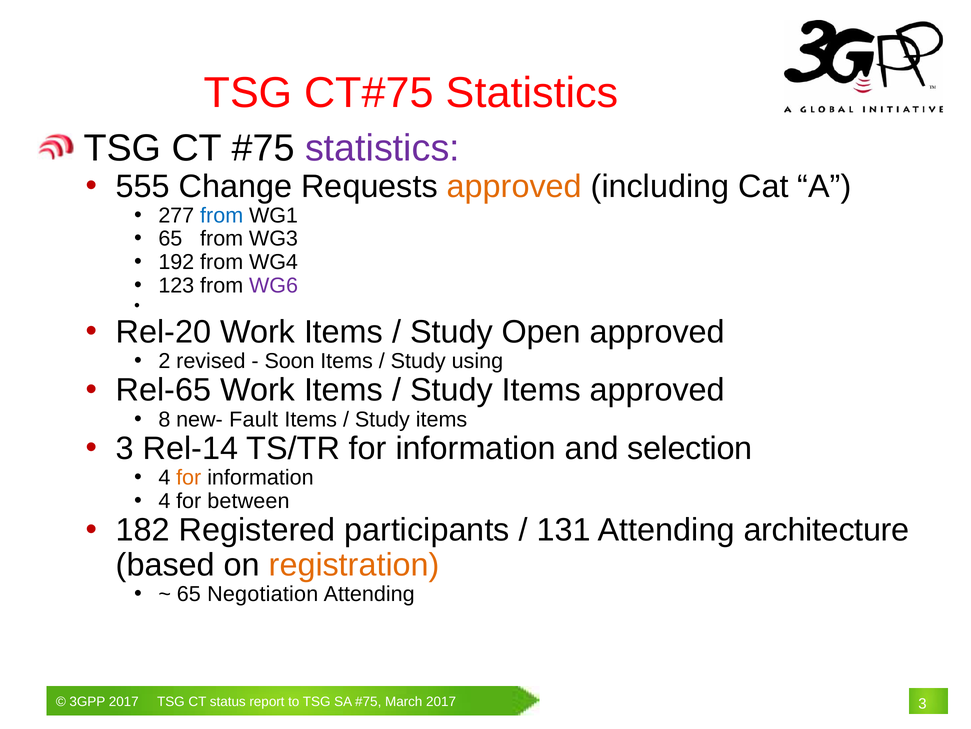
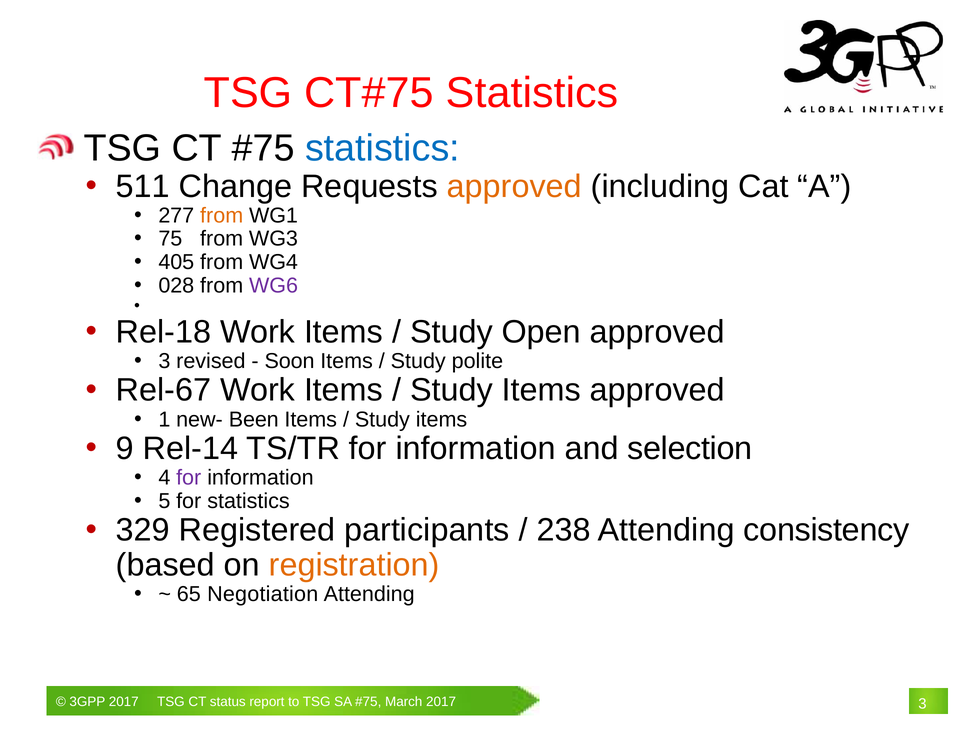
statistics colour: purple -> blue (382, 148)
555: 555 -> 511 (143, 186)
from colour: blue -> orange (222, 215)
65: 65 -> 75 (170, 239)
192: 192 -> 405 (176, 262)
123: 123 -> 028 (176, 285)
Rel-20: Rel-20 -> Rel-18 (164, 332)
2: 2 -> 3 (164, 361)
using: using -> polite (477, 361)
Rel-65: Rel-65 -> Rel-67 (164, 390)
8: 8 -> 1 (164, 419)
Fault: Fault -> Been (254, 419)
3: 3 -> 9 (125, 448)
for colour: orange -> purple (189, 477)
4: 4 -> 5 (164, 501)
for between: between -> statistics (249, 501)
182: 182 -> 329 (143, 530)
131: 131 -> 238 (564, 530)
architecture: architecture -> consistency (826, 530)
